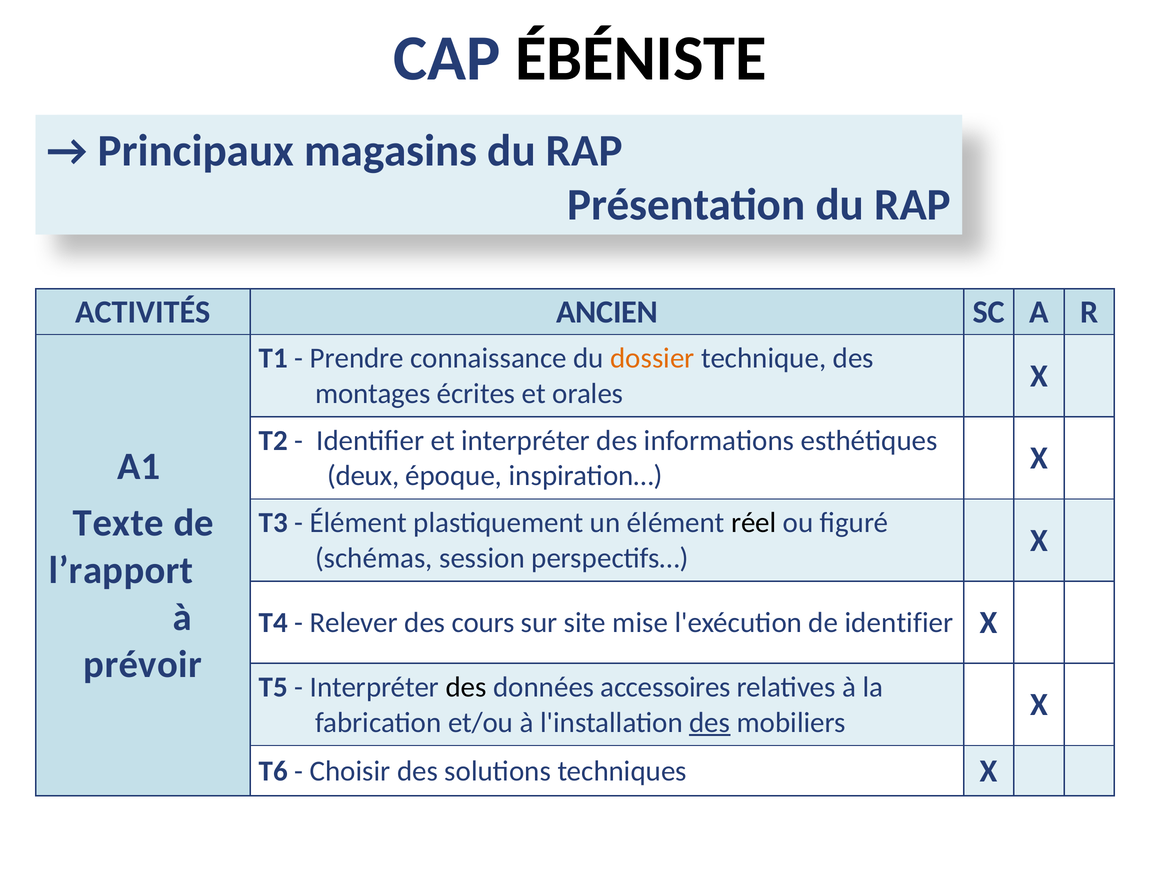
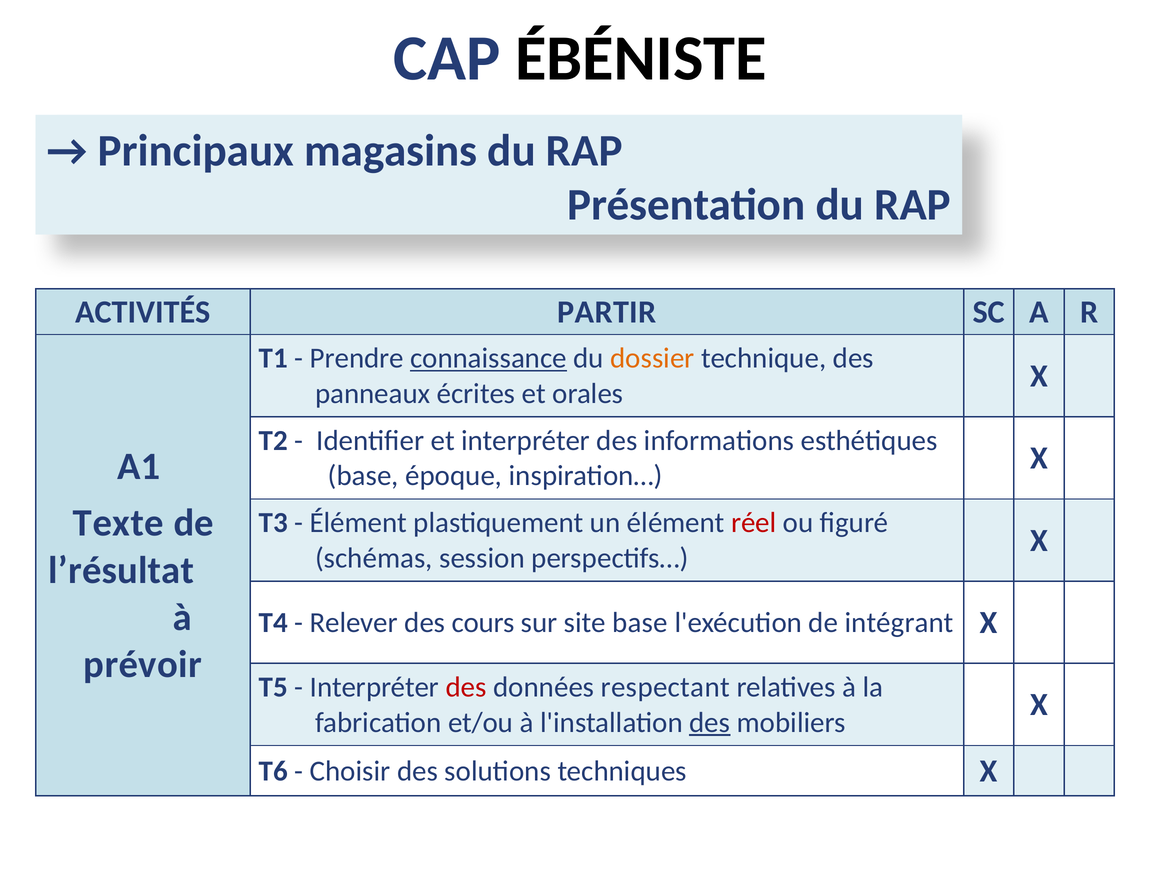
ANCIEN: ANCIEN -> PARTIR (607, 312)
connaissance underline: none -> present (488, 358)
montages: montages -> panneaux (373, 394)
deux: deux -> base (363, 476)
réel colour: black -> red (754, 523)
l’rapport: l’rapport -> l’résultat (121, 570)
site mise: mise -> base (640, 623)
de identifier: identifier -> intégrant (899, 623)
des colour: black -> red (466, 687)
accessoires: accessoires -> respectant (665, 687)
